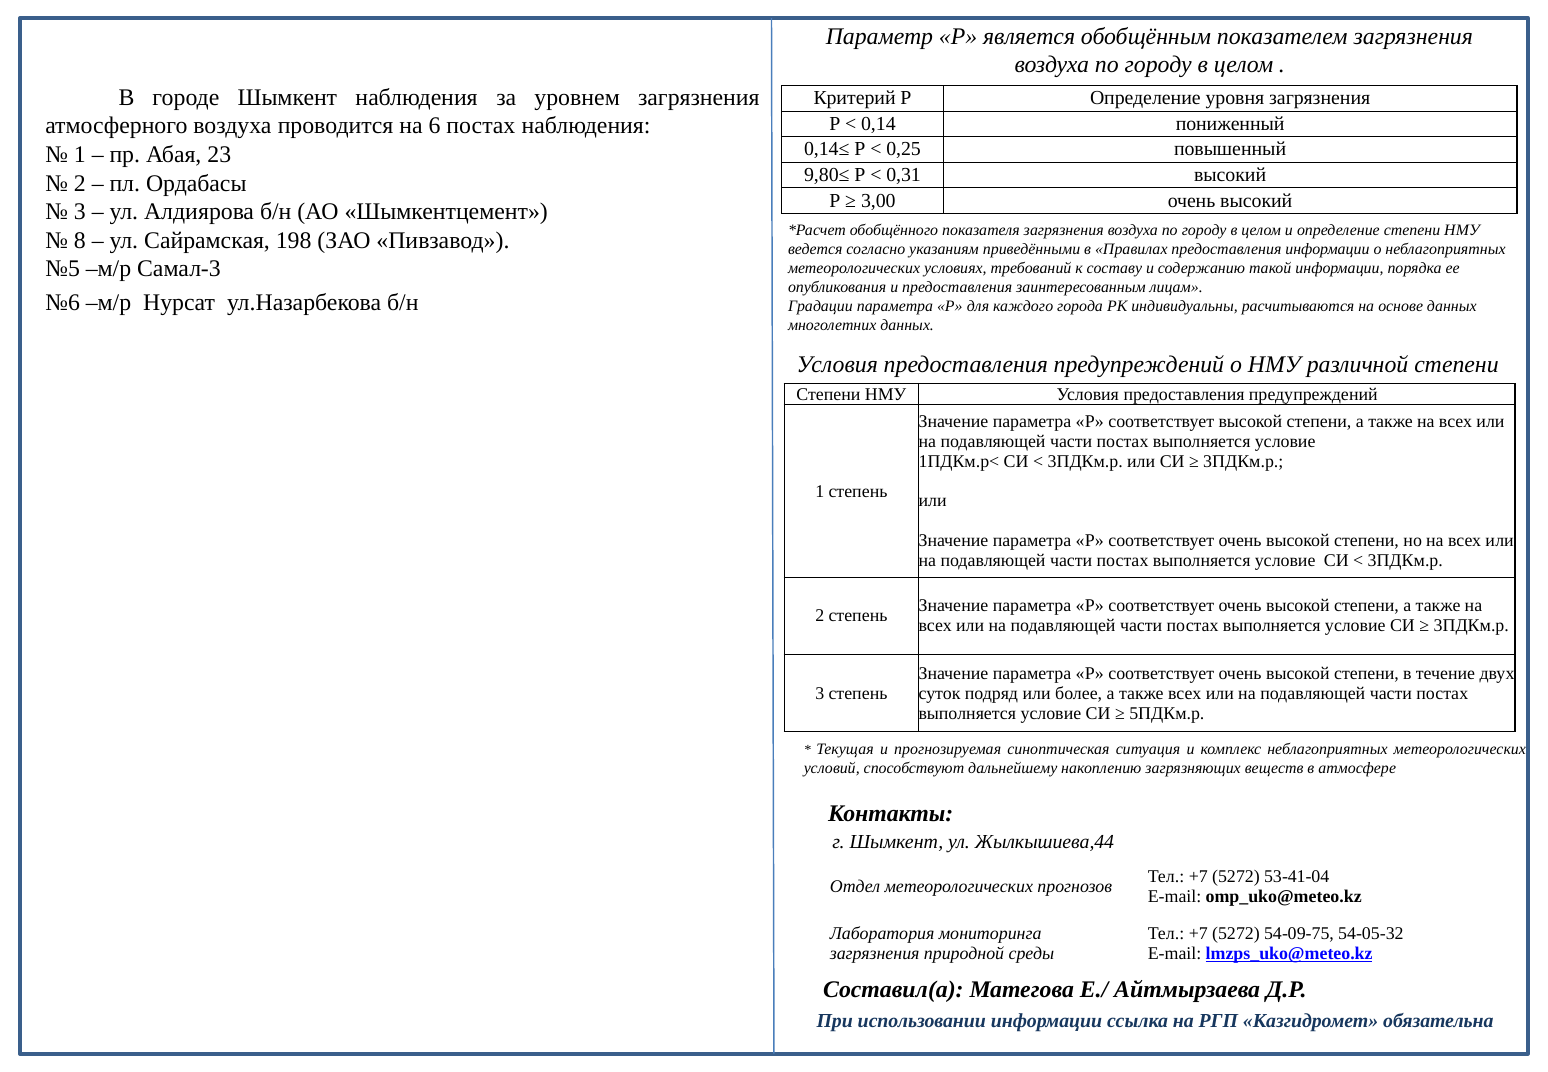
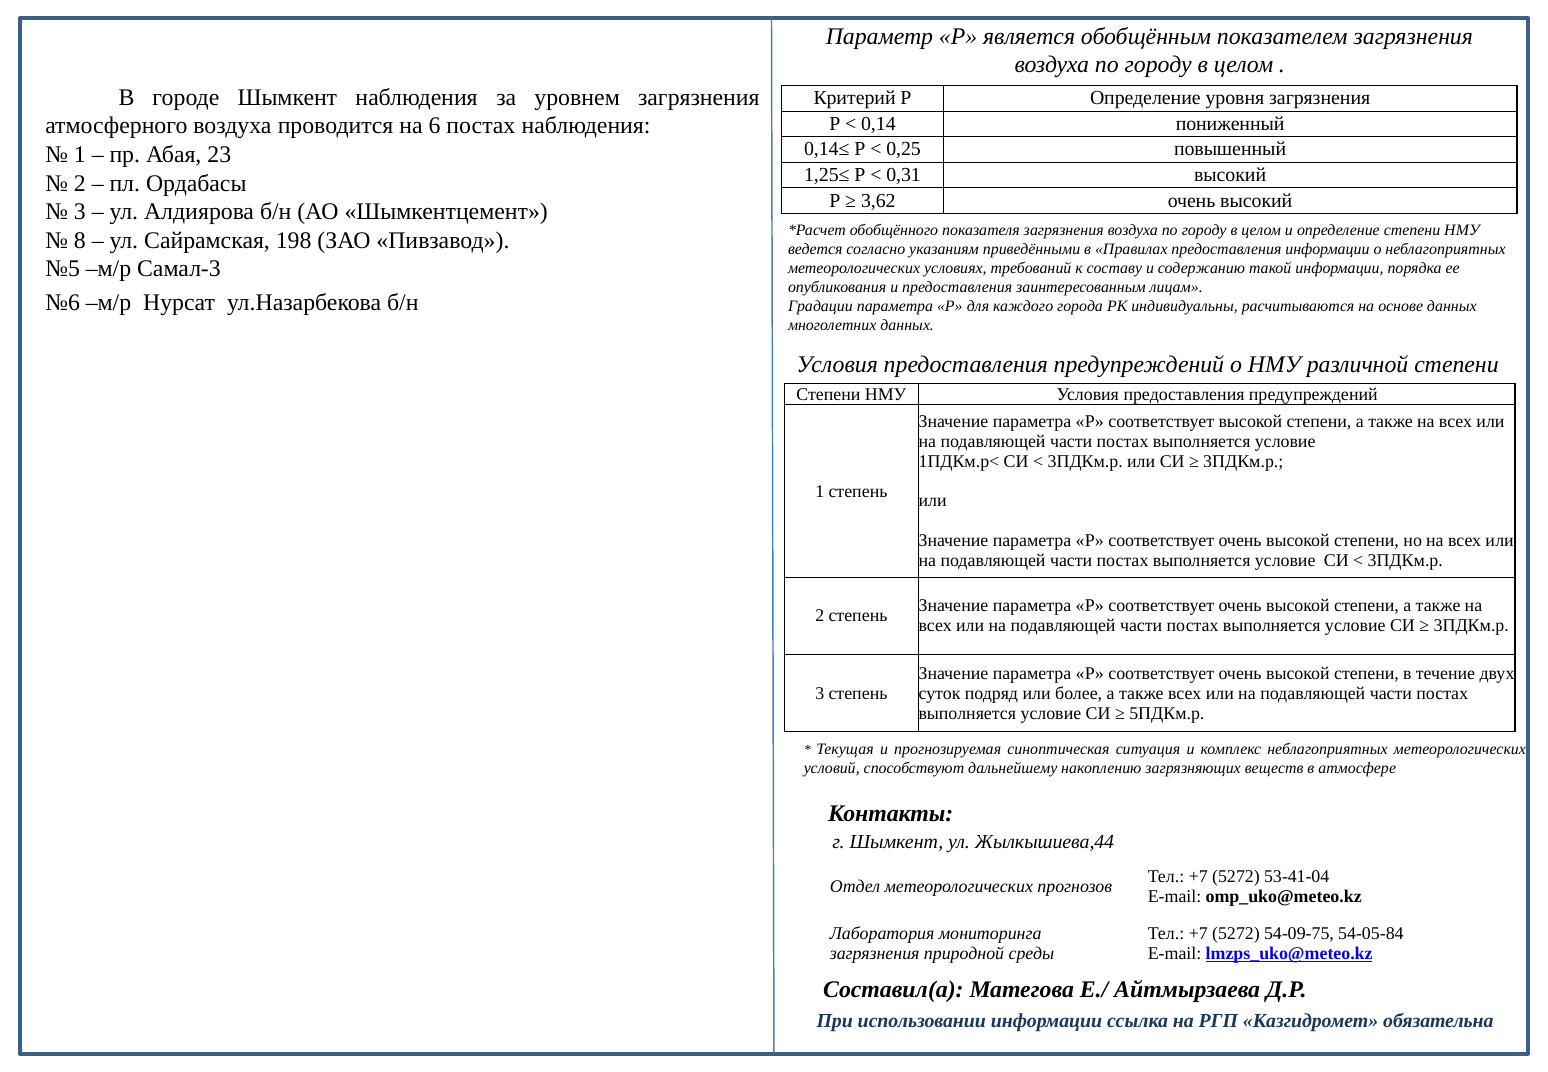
9,80≤: 9,80≤ -> 1,25≤ (827, 175)
3,00: 3,00 -> 3,62 (878, 200)
54-05-32: 54-05-32 -> 54-05-84 (1371, 934)
